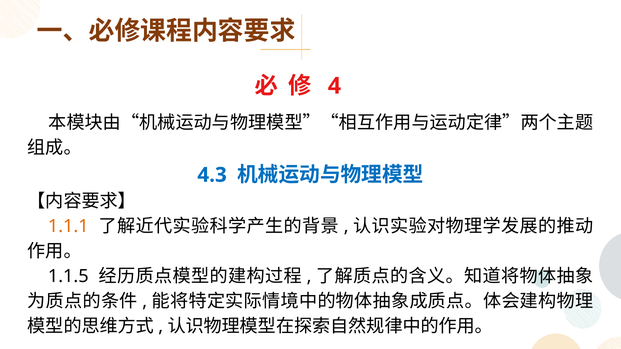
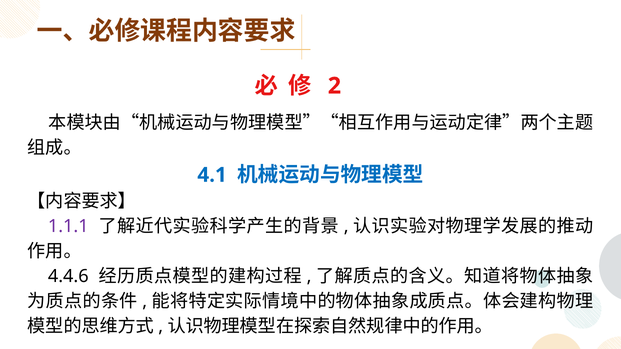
4: 4 -> 2 (334, 86)
4.3: 4.3 -> 4.1 (212, 175)
1.1.1 colour: orange -> purple (68, 226)
1.1.5: 1.1.5 -> 4.4.6 (68, 276)
